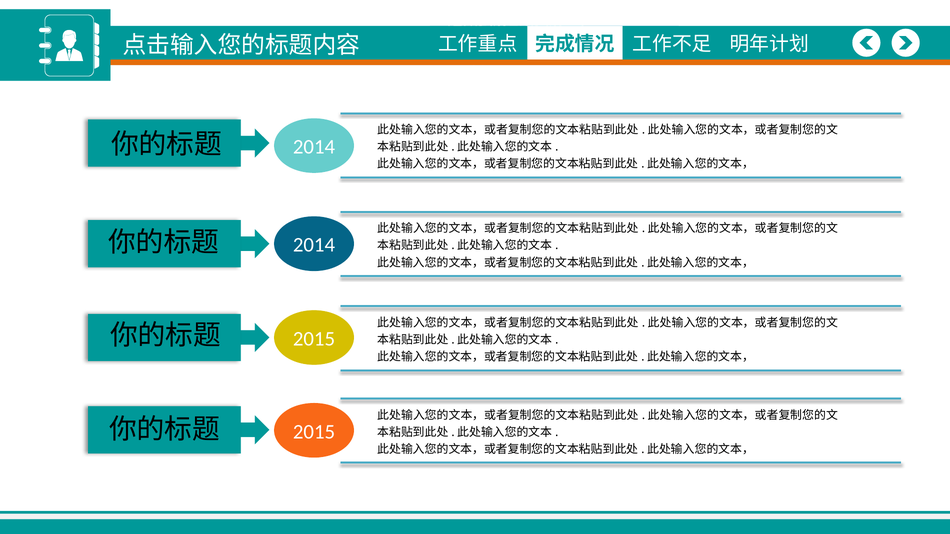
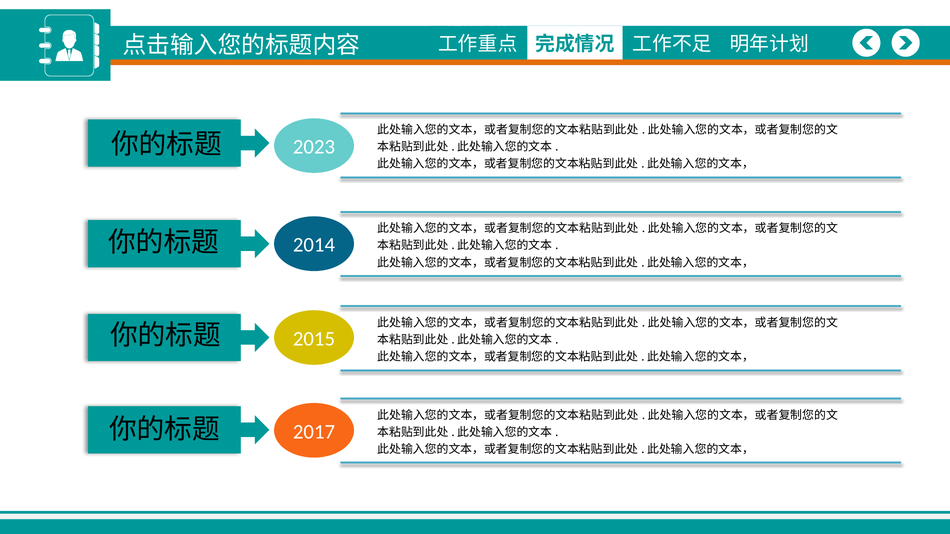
2014: 2014 -> 2023 (314, 147)
2015: 2015 -> 2017 (314, 432)
